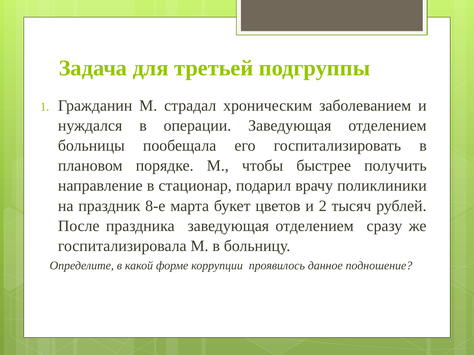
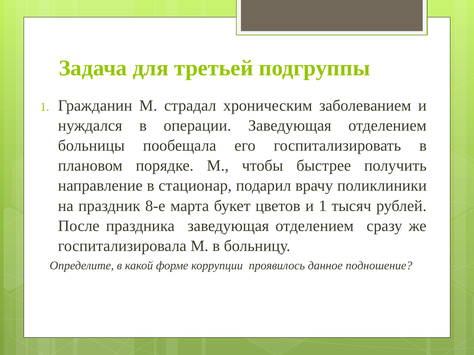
и 2: 2 -> 1 (323, 206)
